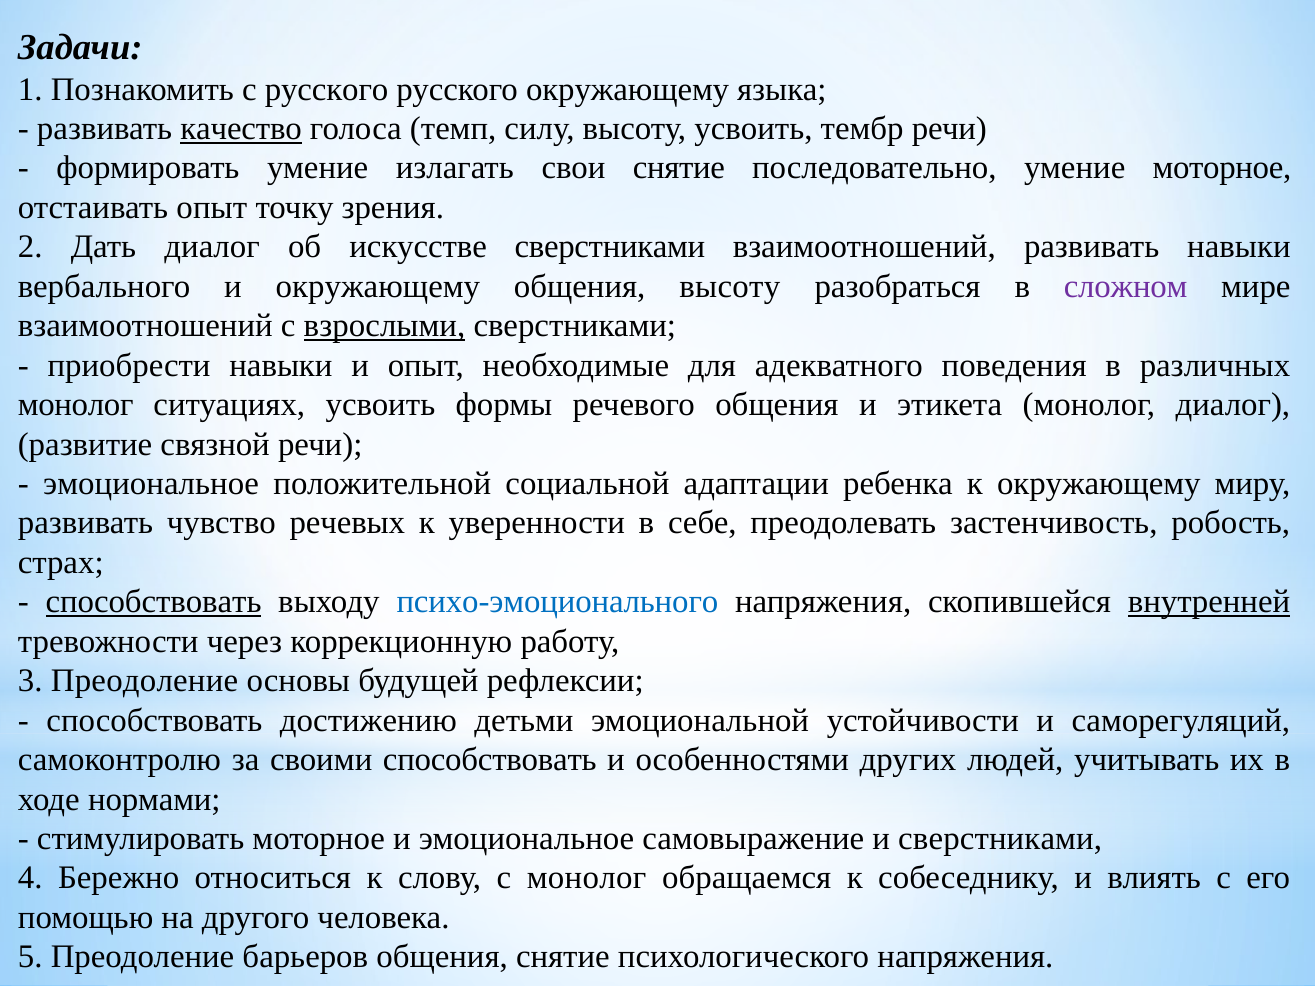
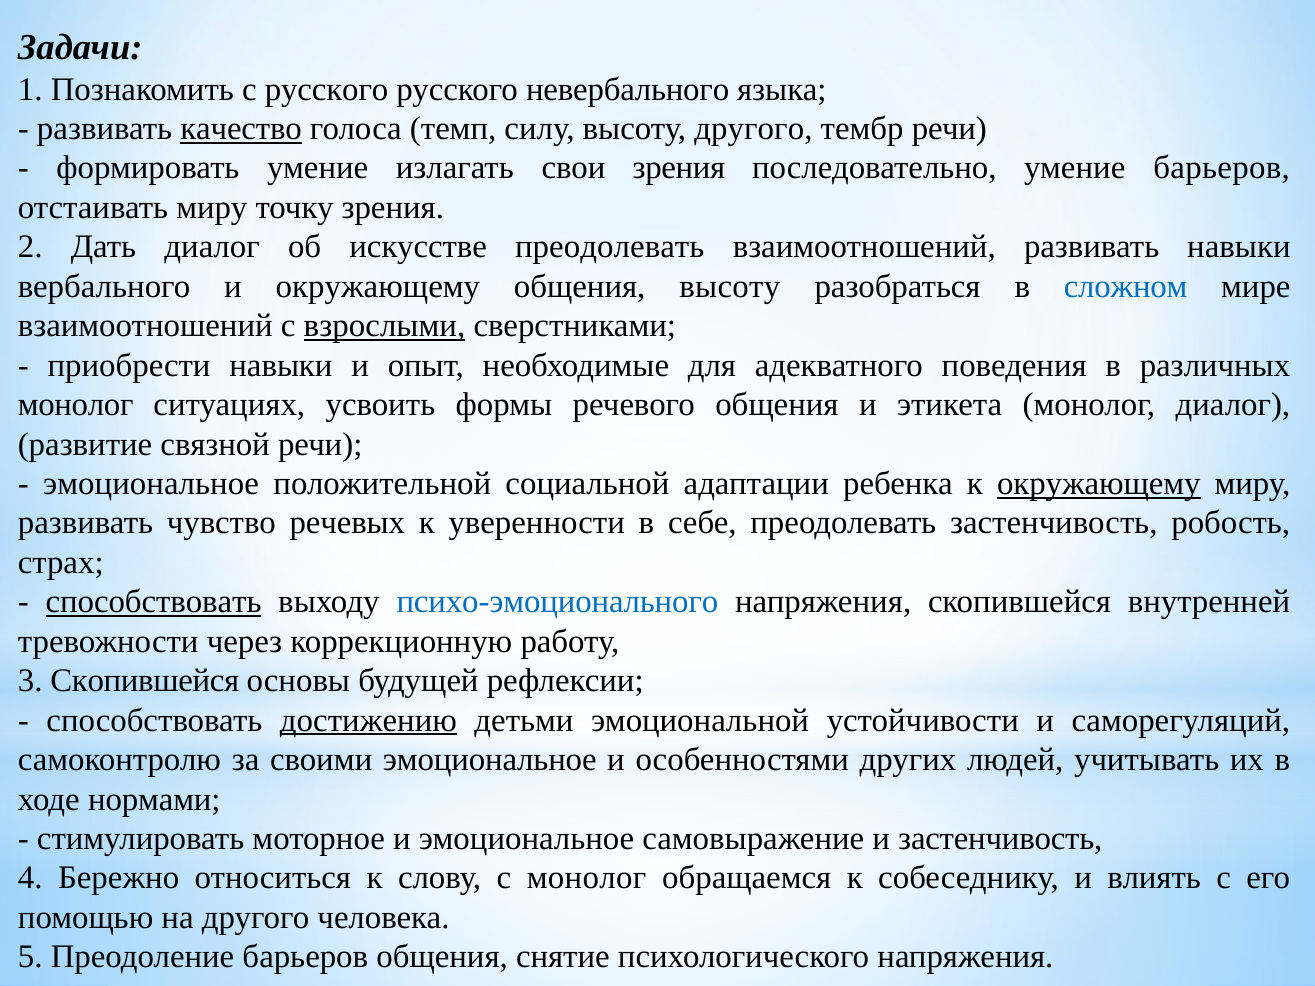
русского окружающему: окружающему -> невербального (628, 89)
высоту усвоить: усвоить -> другого (753, 129)
свои снятие: снятие -> зрения (679, 168)
умение моторное: моторное -> барьеров (1222, 168)
отстаивать опыт: опыт -> миру (212, 208)
искусстве сверстниками: сверстниками -> преодолевать (610, 247)
сложном colour: purple -> blue (1126, 287)
окружающему underline: none -> present (1099, 484)
внутренней underline: present -> none (1209, 602)
3 Преодоление: Преодоление -> Скопившейся (145, 681)
достижению underline: none -> present (368, 720)
своими способствовать: способствовать -> эмоциональное (490, 760)
и сверстниками: сверстниками -> застенчивость (1000, 839)
